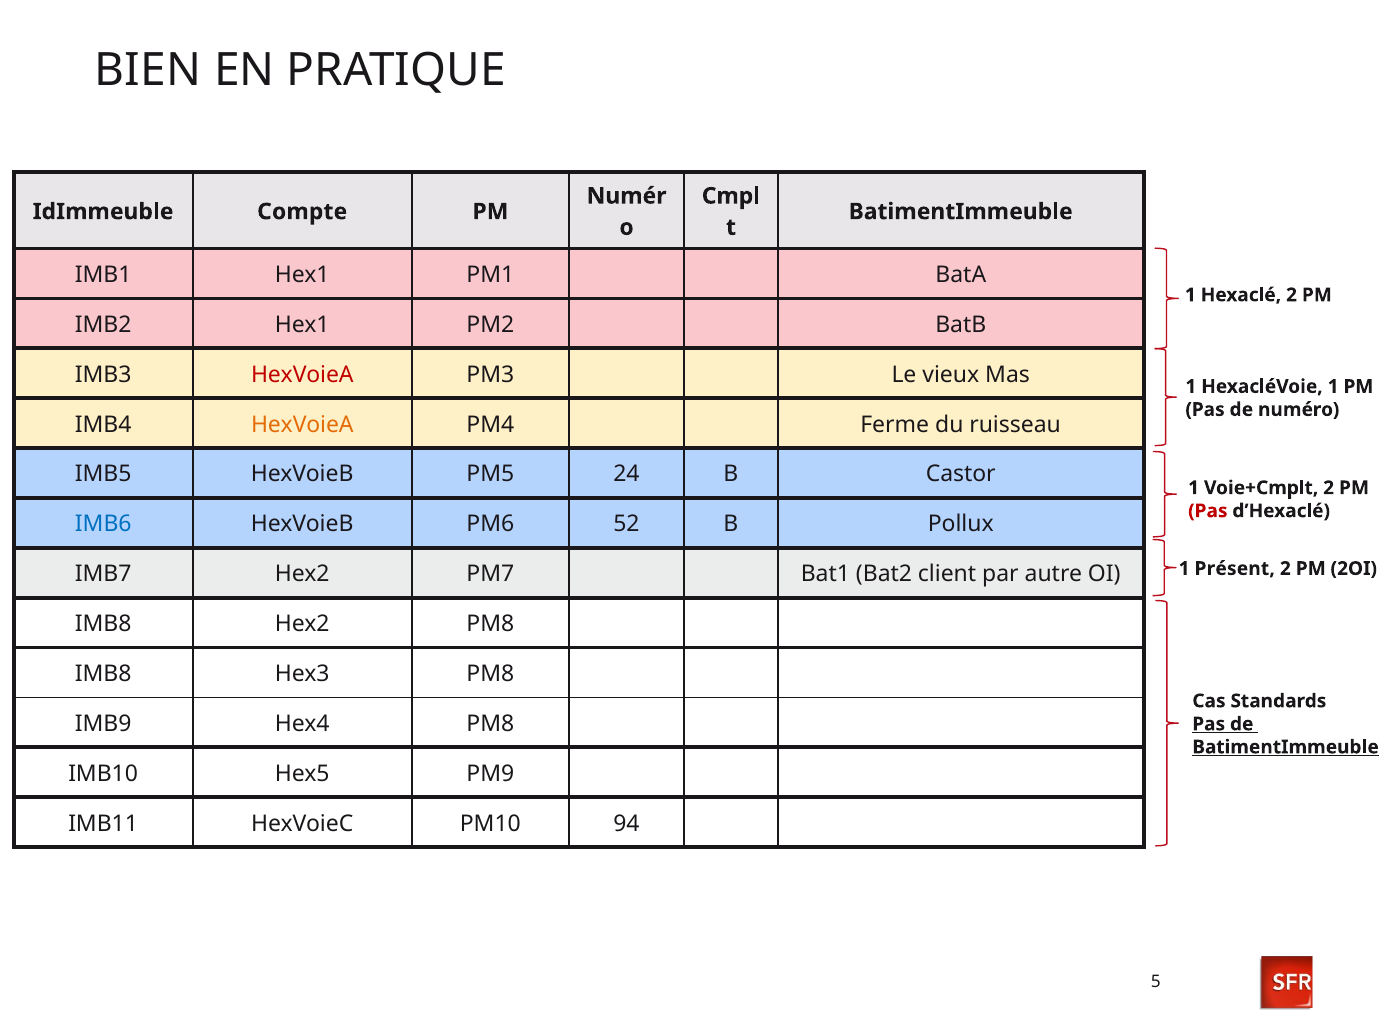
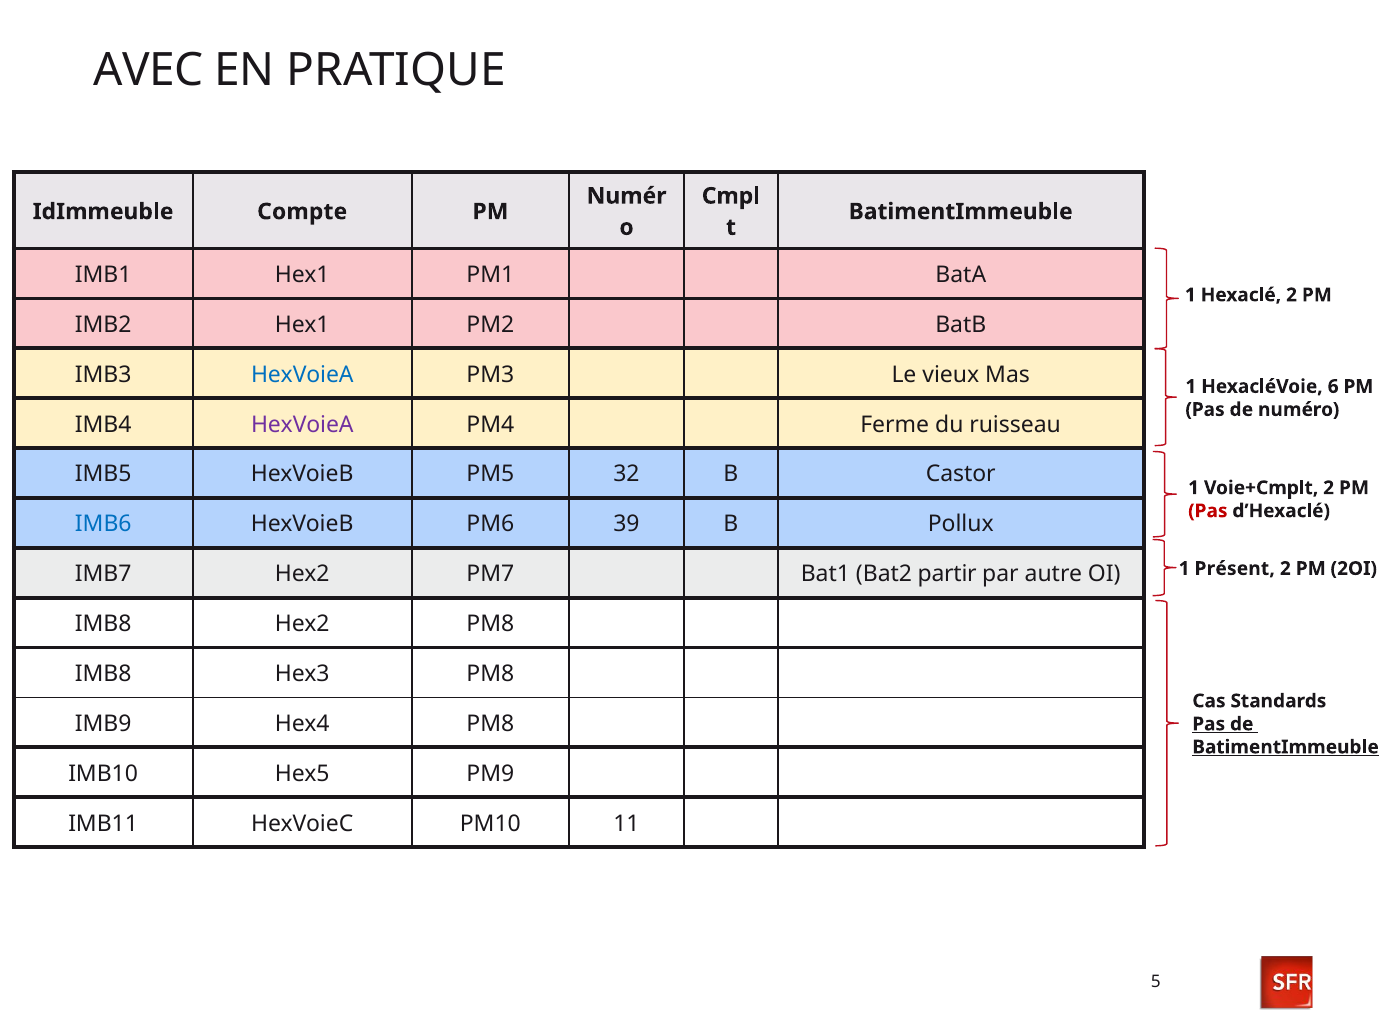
BIEN: BIEN -> AVEC (149, 70)
HexVoieA colour: red -> blue (302, 375)
HexacléVoie 1: 1 -> 6 (1333, 387)
HexVoieA colour: orange -> purple (302, 424)
24: 24 -> 32 (626, 474)
52: 52 -> 39 (626, 524)
client: client -> partir (947, 574)
94: 94 -> 11 (626, 823)
